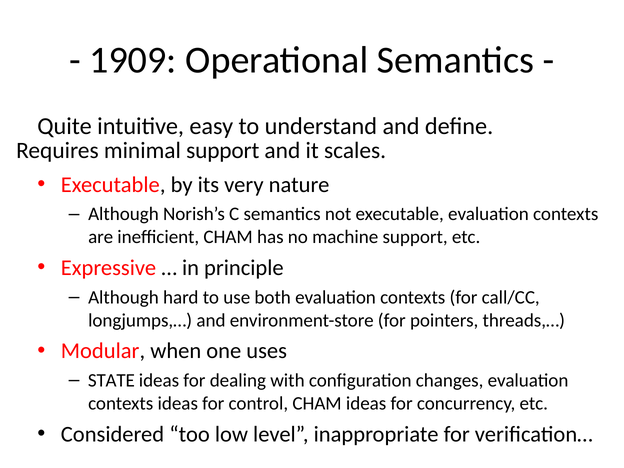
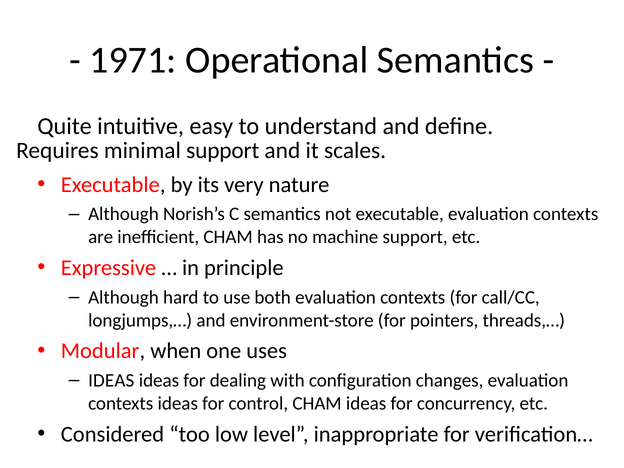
1909: 1909 -> 1971 (133, 60)
STATE: STATE -> IDEAS (111, 381)
